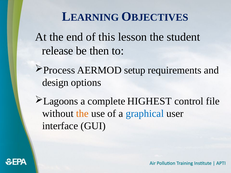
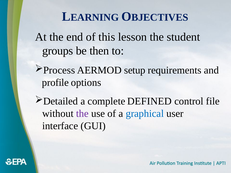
release: release -> groups (58, 51)
design: design -> profile (55, 83)
Lagoons: Lagoons -> Detailed (61, 101)
HIGHEST: HIGHEST -> DEFINED (149, 101)
the colour: orange -> purple (82, 114)
